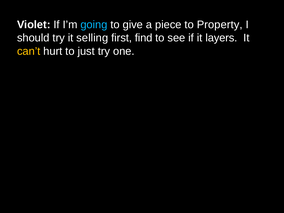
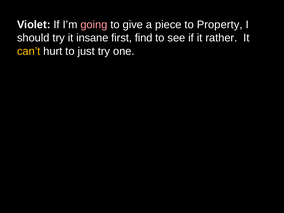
going colour: light blue -> pink (94, 25)
selling: selling -> insane (92, 38)
layers: layers -> rather (221, 38)
